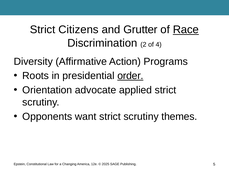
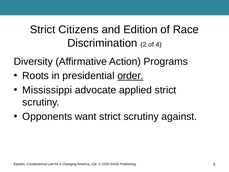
Grutter: Grutter -> Edition (140, 30)
Race underline: present -> none (186, 30)
Orientation: Orientation -> Mississippi (47, 90)
themes: themes -> against (179, 116)
